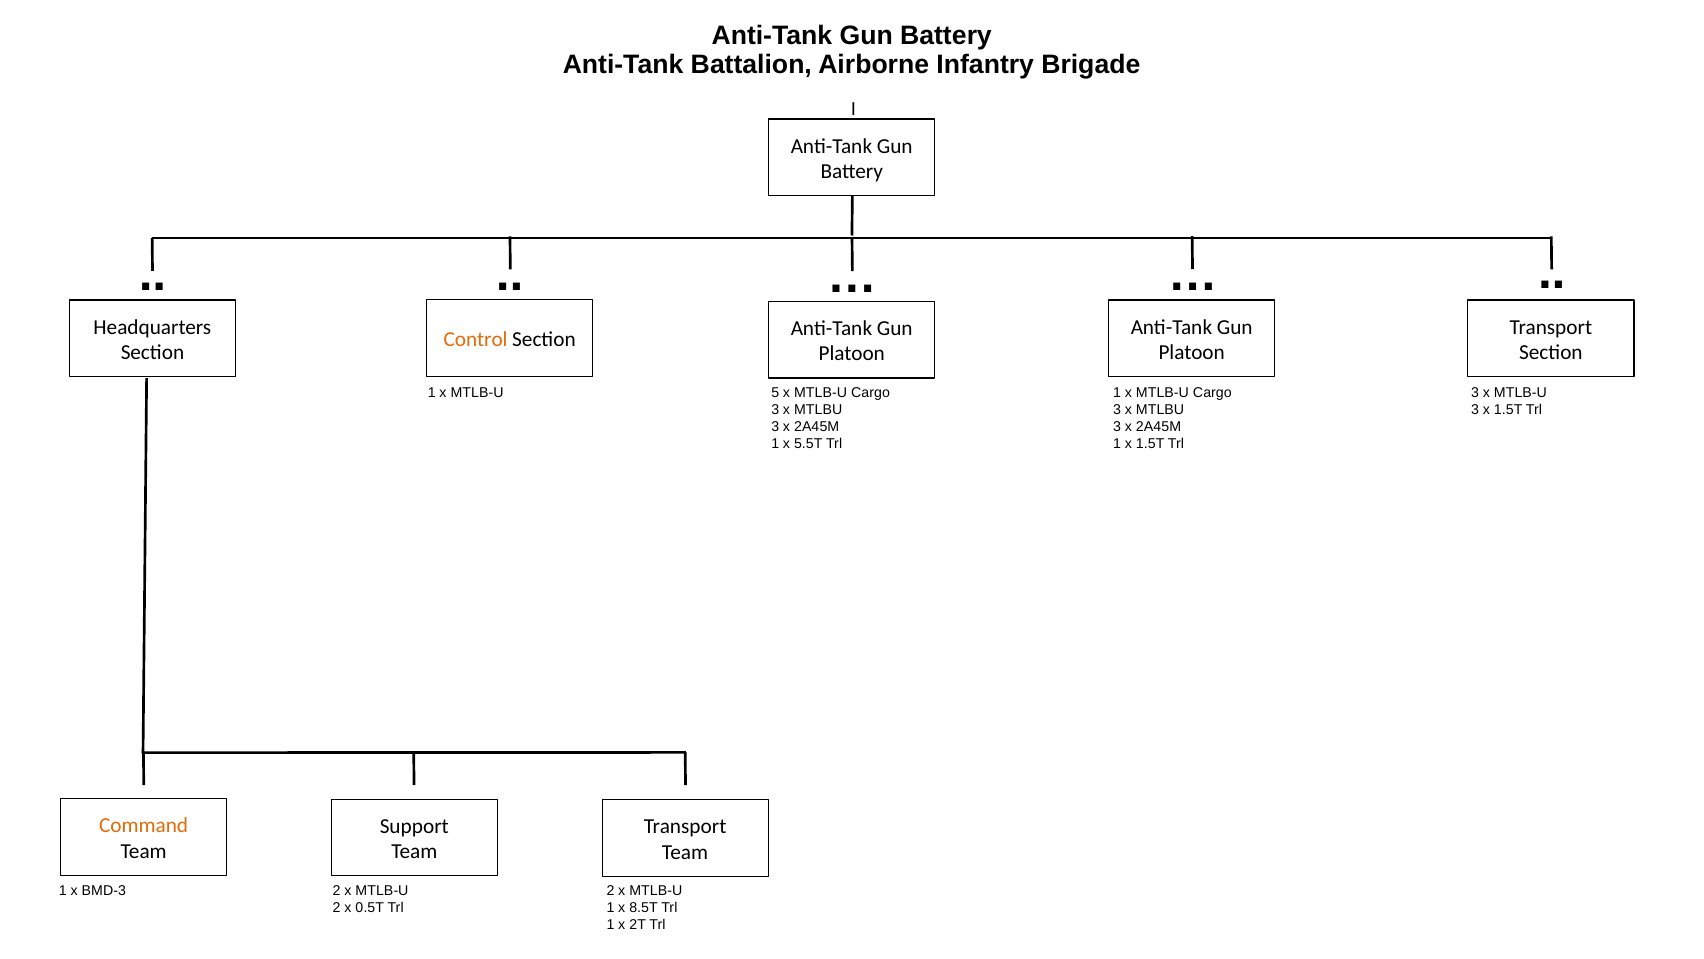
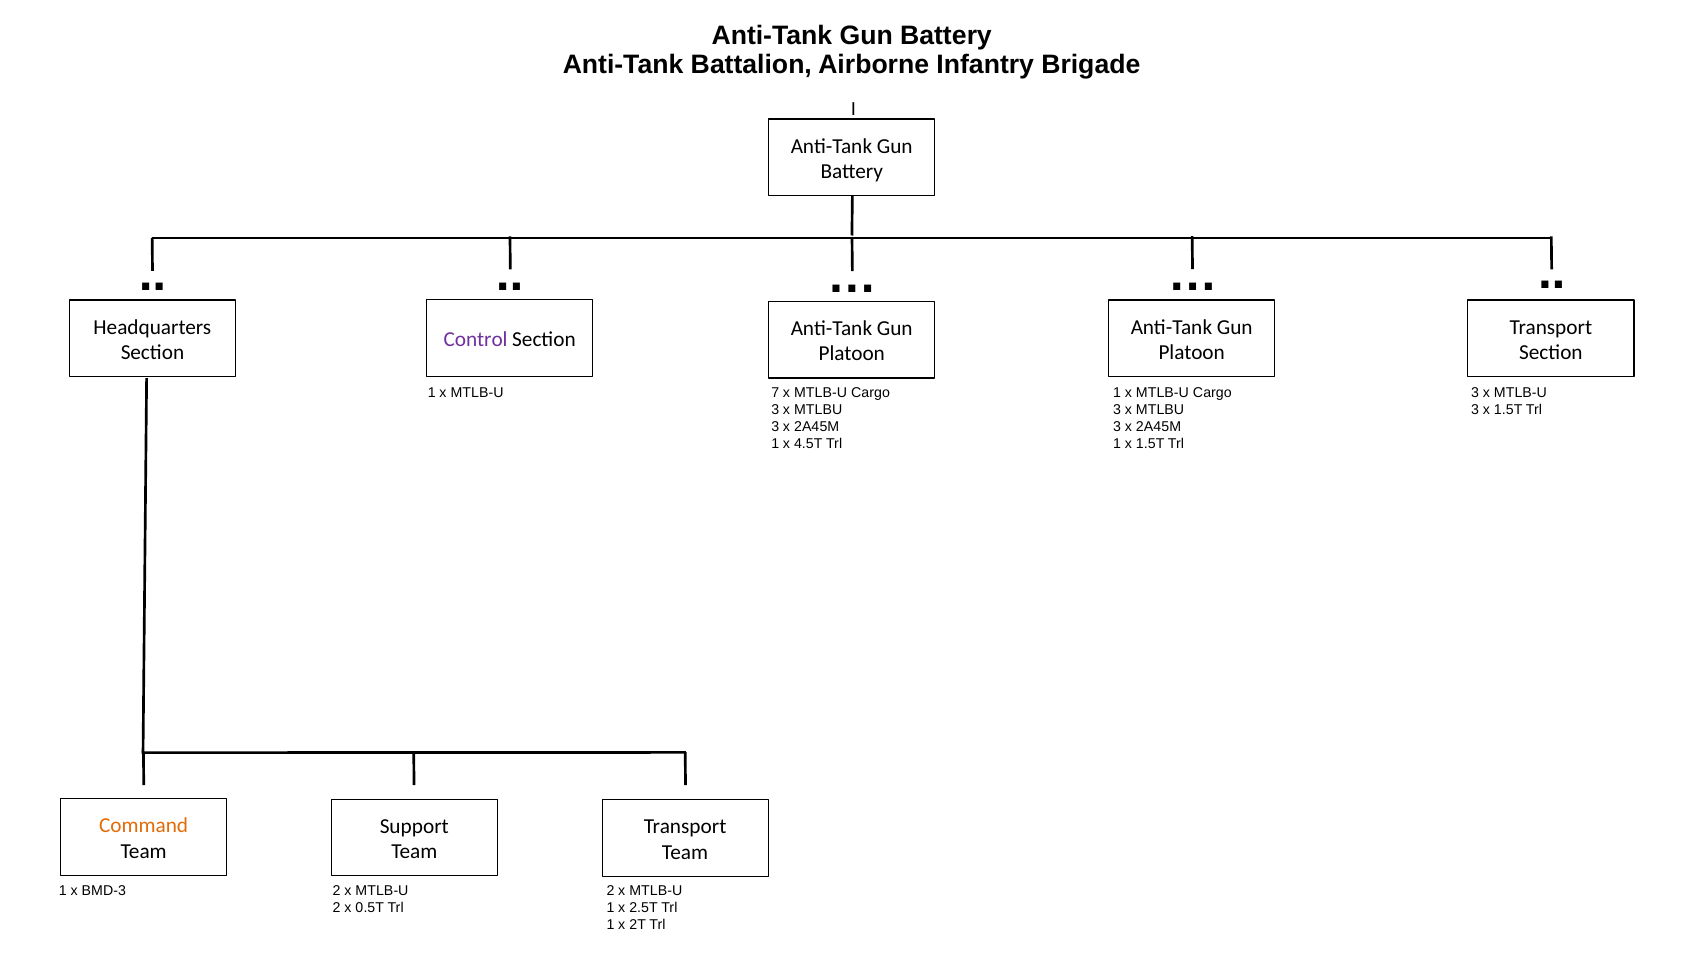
Control colour: orange -> purple (476, 339)
5: 5 -> 7 (775, 393)
5.5T: 5.5T -> 4.5T (808, 444)
8.5T: 8.5T -> 2.5T (644, 908)
